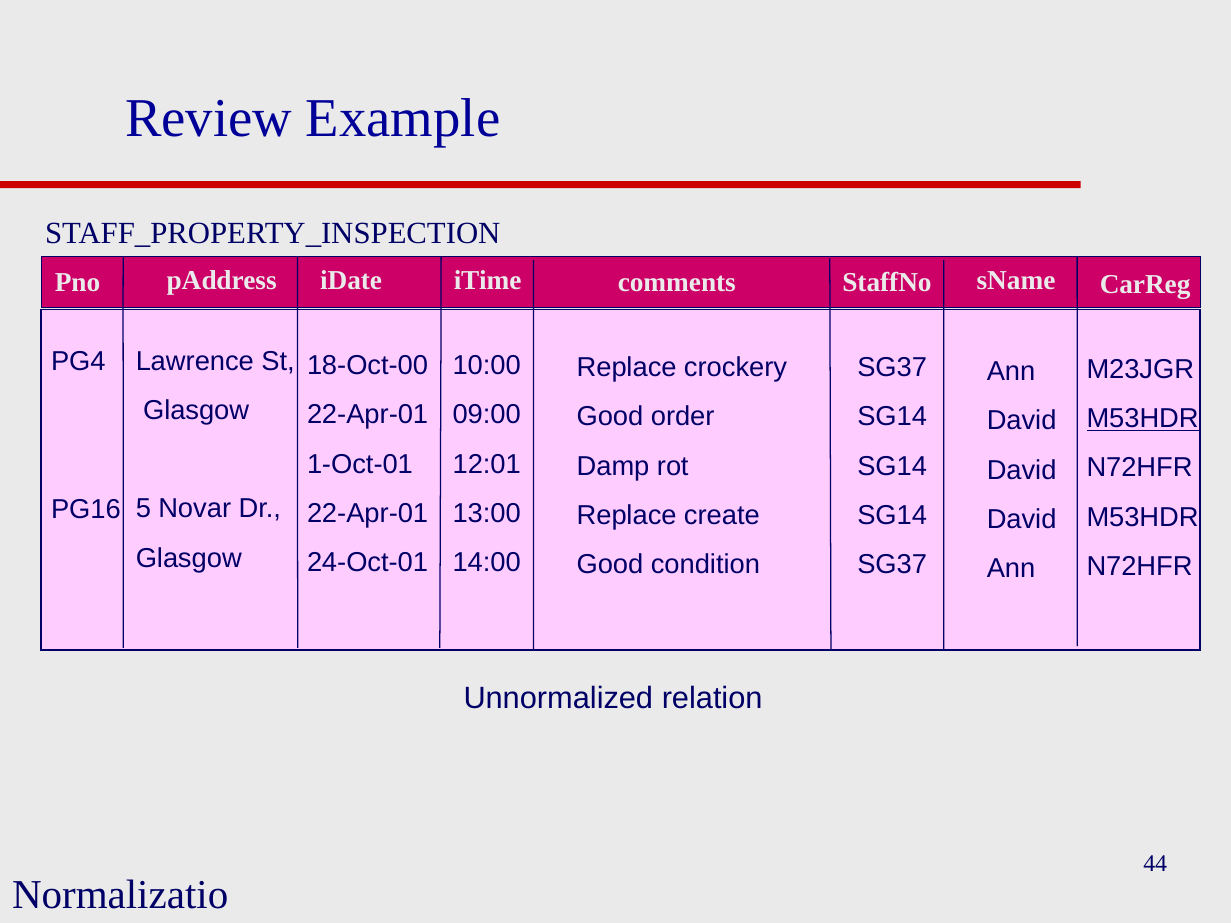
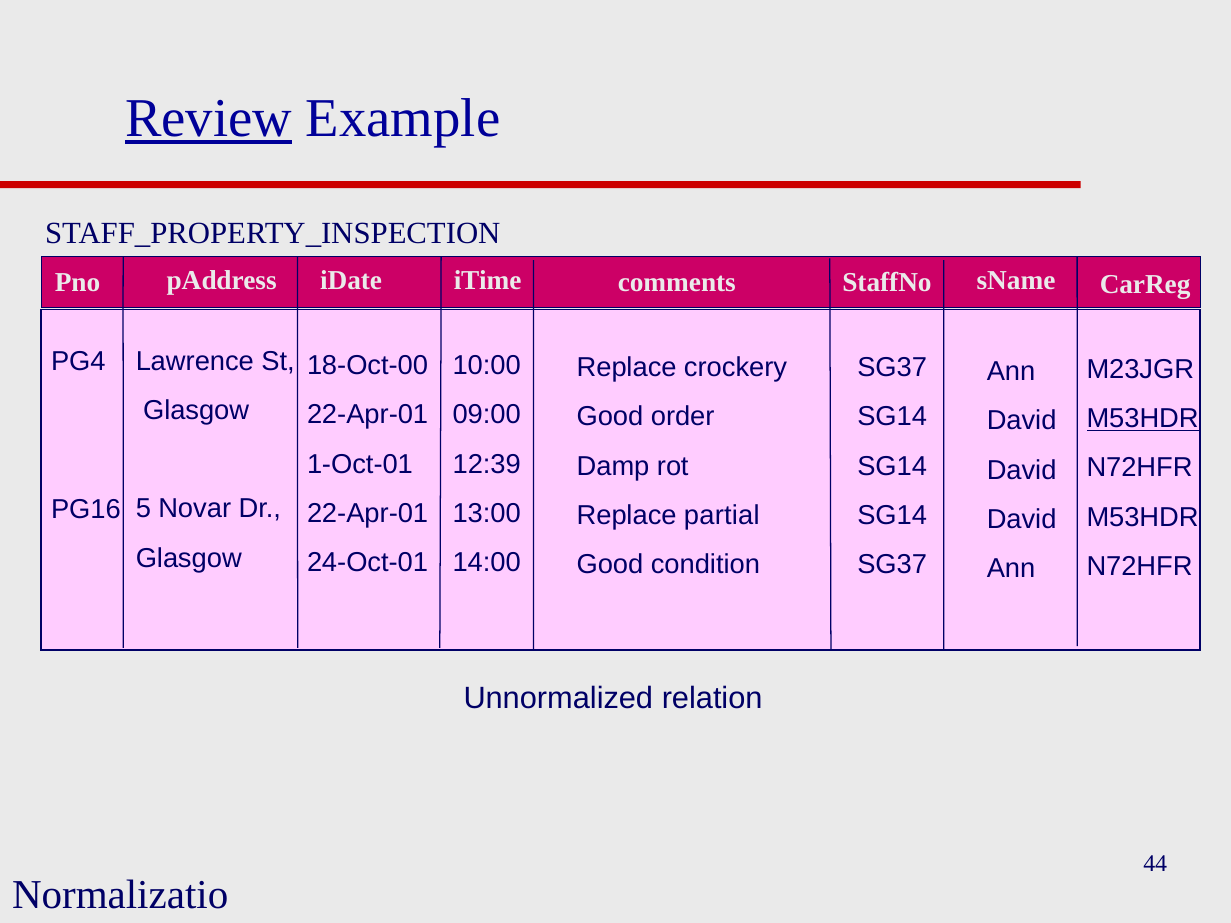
Review underline: none -> present (209, 119)
12:01: 12:01 -> 12:39 (487, 464)
create: create -> partial (722, 515)
